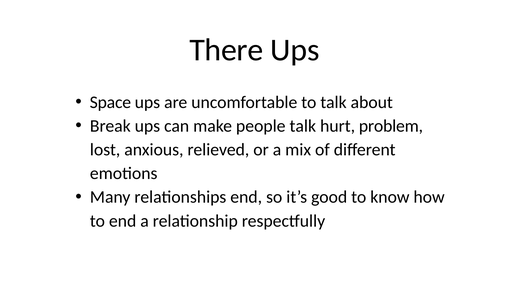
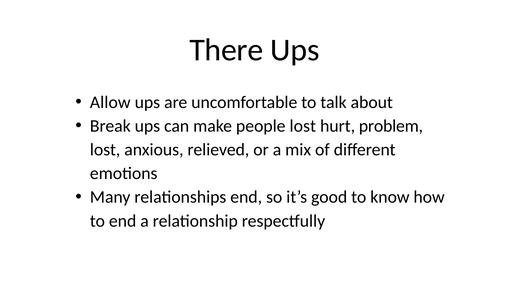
Space: Space -> Allow (110, 102)
people talk: talk -> lost (303, 126)
